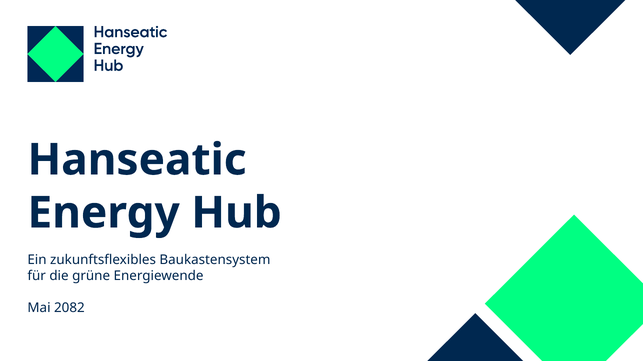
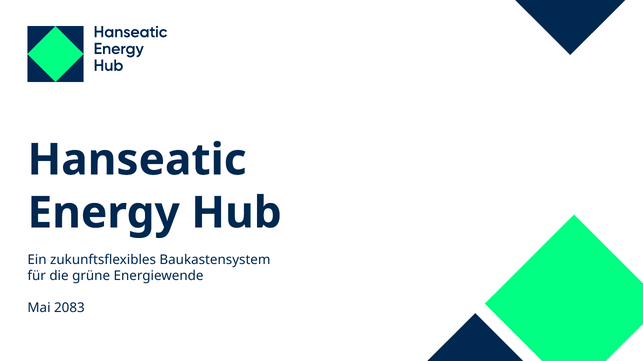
2082: 2082 -> 2083 (69, 309)
